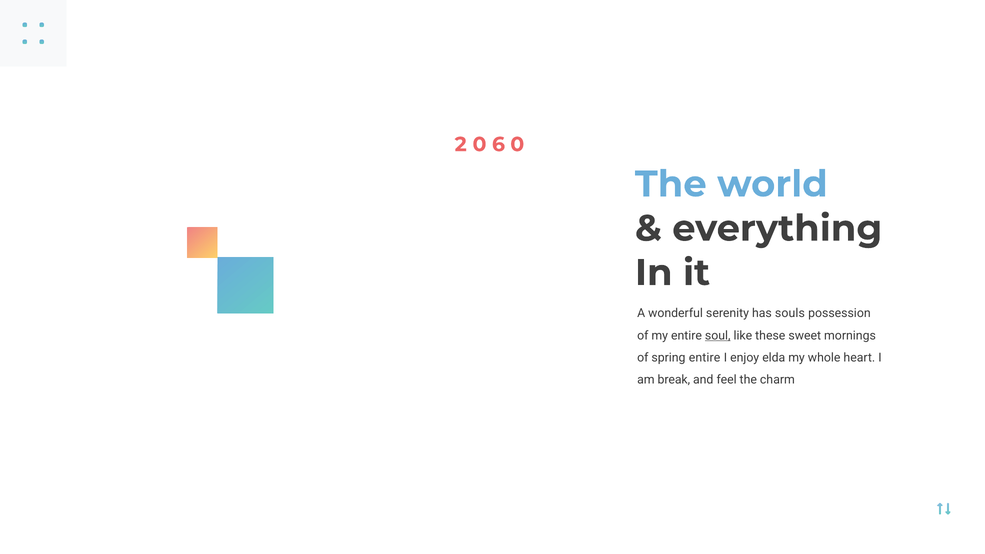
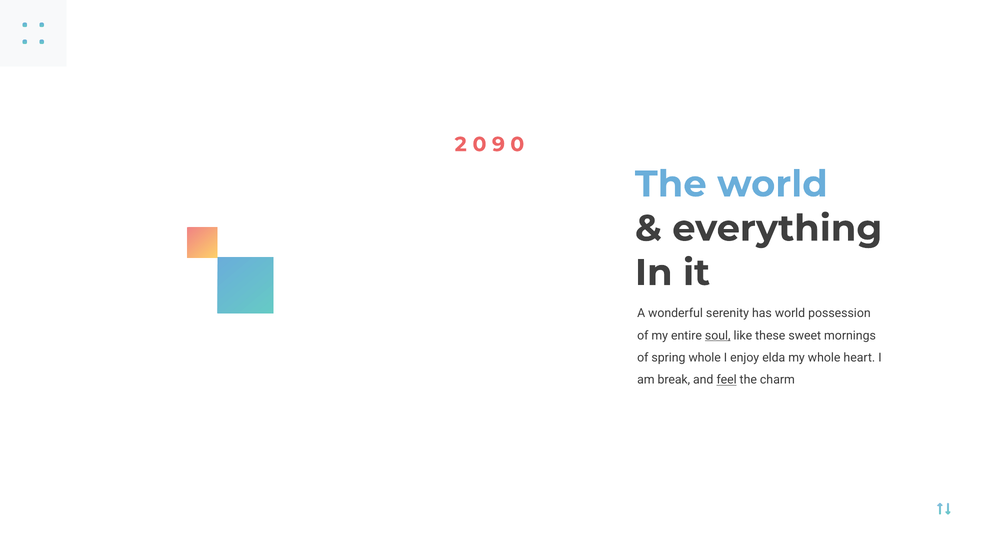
6: 6 -> 9 (498, 144)
has souls: souls -> world (790, 313)
spring entire: entire -> whole (705, 358)
feel underline: none -> present (727, 380)
